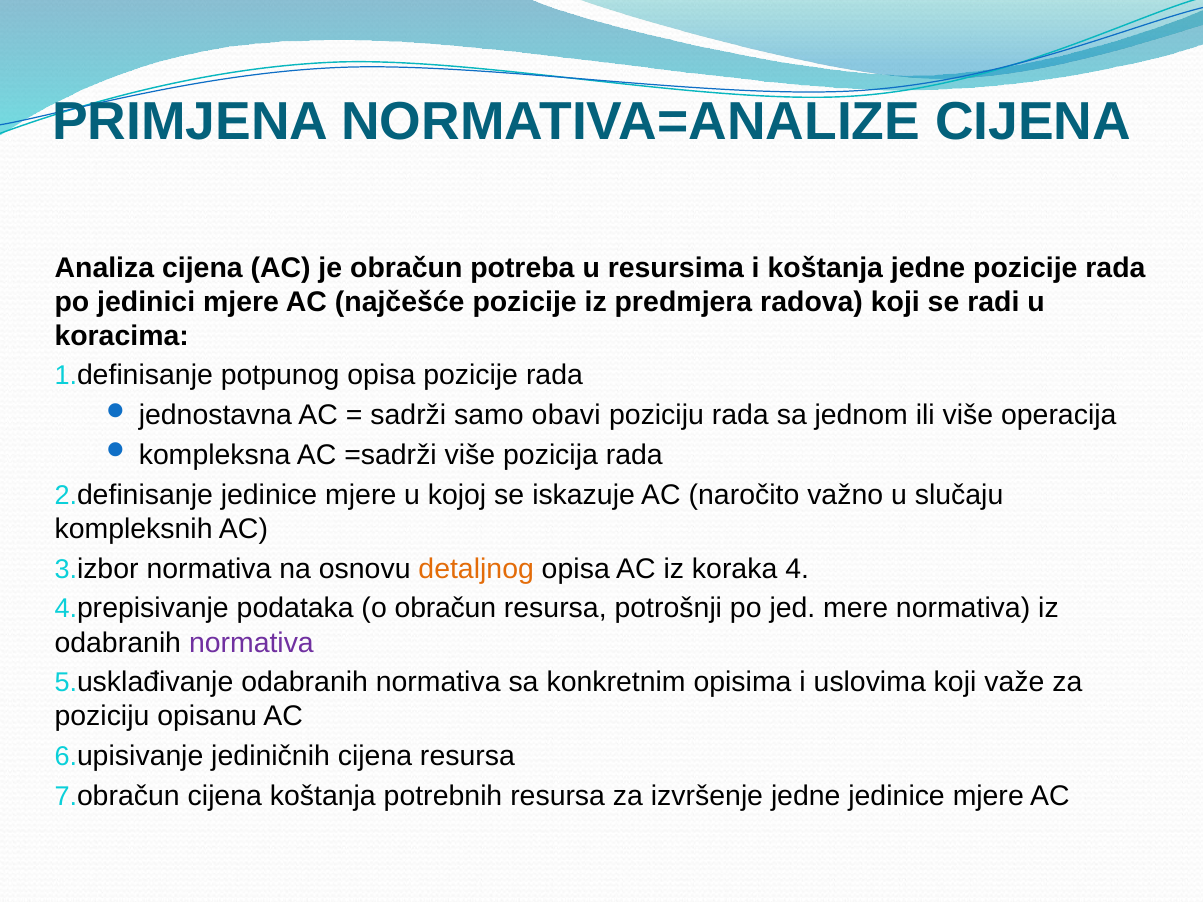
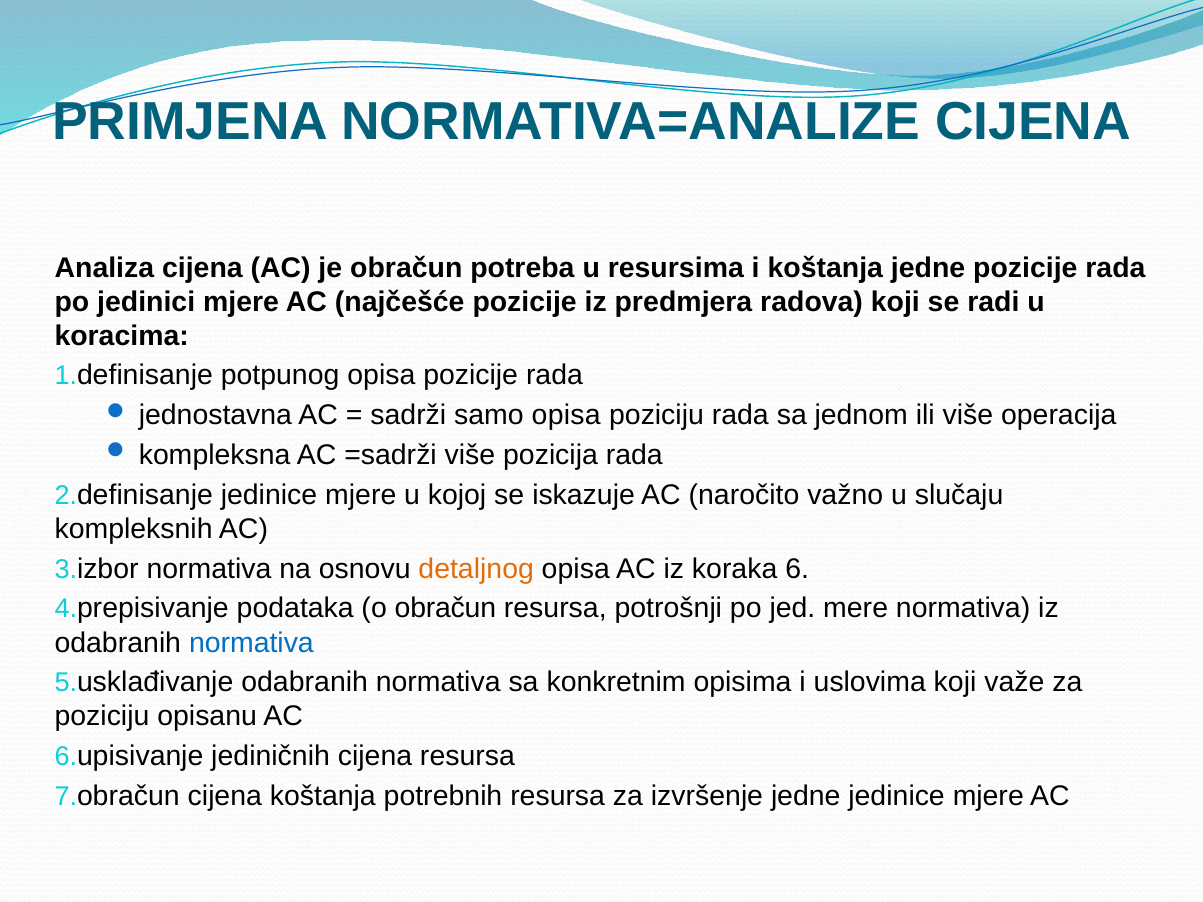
samo obavi: obavi -> opisa (566, 416)
4: 4 -> 6 (797, 569)
normativa colour: purple -> blue (251, 643)
